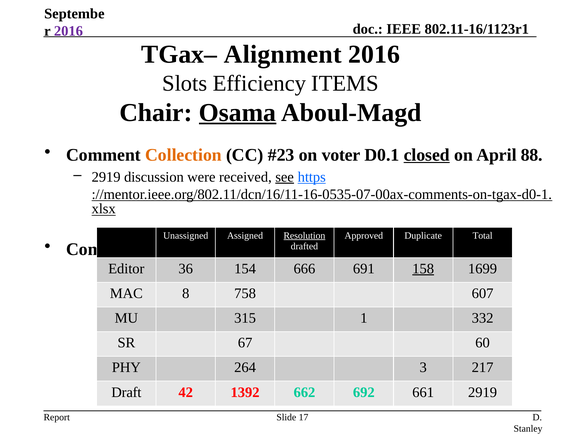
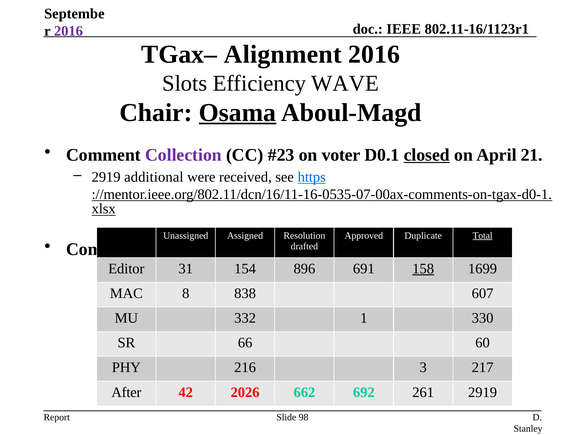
ITEMS: ITEMS -> WAVE (345, 83)
Collection colour: orange -> purple (183, 155)
88: 88 -> 21 (532, 155)
discussion: discussion -> additional (154, 177)
see underline: present -> none (285, 177)
Resolution underline: present -> none (304, 235)
Total underline: none -> present (483, 235)
36: 36 -> 31 (186, 269)
666: 666 -> 896 (304, 269)
758: 758 -> 838 (245, 293)
315: 315 -> 332 (245, 318)
332: 332 -> 330 (483, 318)
67: 67 -> 66 (245, 343)
264: 264 -> 216 (245, 368)
Draft: Draft -> After (126, 392)
1392: 1392 -> 2026 (245, 392)
661: 661 -> 261 (423, 392)
17: 17 -> 98 (304, 417)
